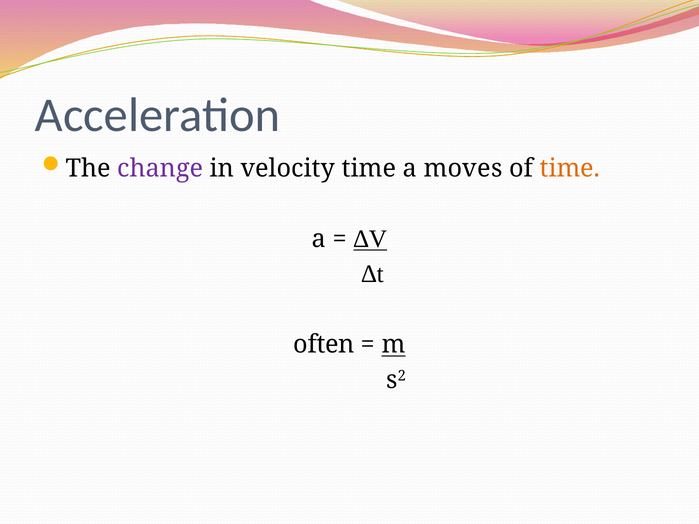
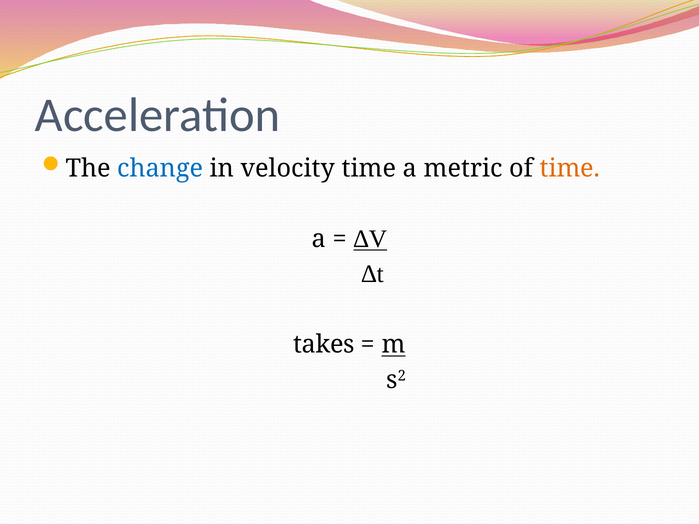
change colour: purple -> blue (160, 168)
moves: moves -> metric (463, 168)
often: often -> takes (324, 345)
